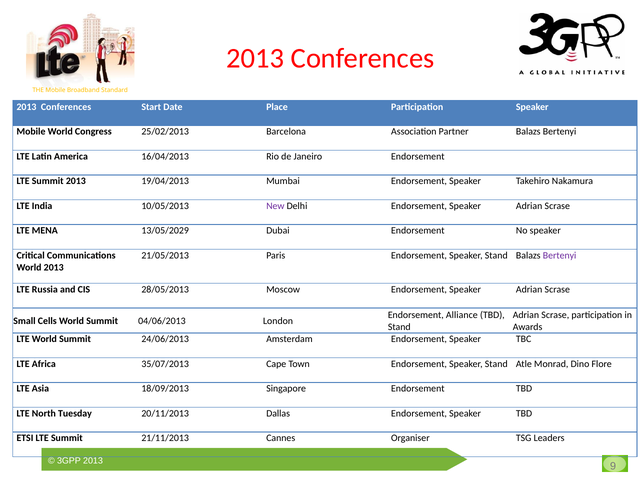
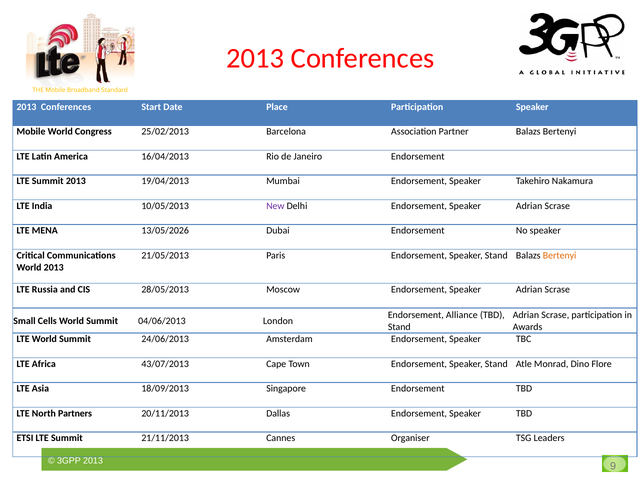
13/05/2029: 13/05/2029 -> 13/05/2026 (165, 231)
Bertenyi colour: purple -> orange (560, 256)
35/07/2013: 35/07/2013 -> 43/07/2013 (165, 364)
Tuesday: Tuesday -> Partners (75, 414)
